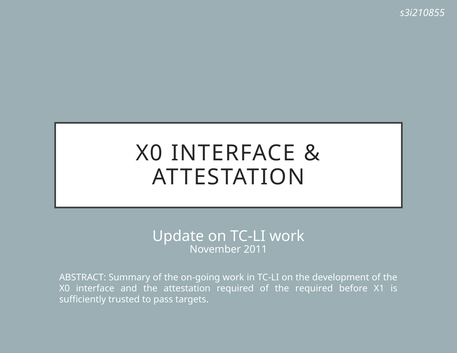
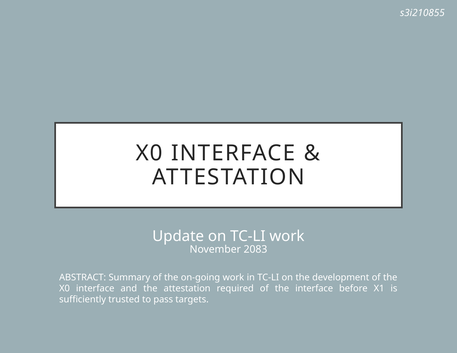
2011: 2011 -> 2083 (255, 250)
the required: required -> interface (314, 289)
